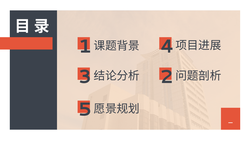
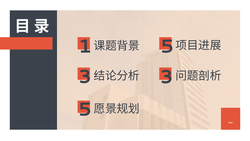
4: 4 -> 5 (167, 46)
2: 2 -> 3 (167, 77)
